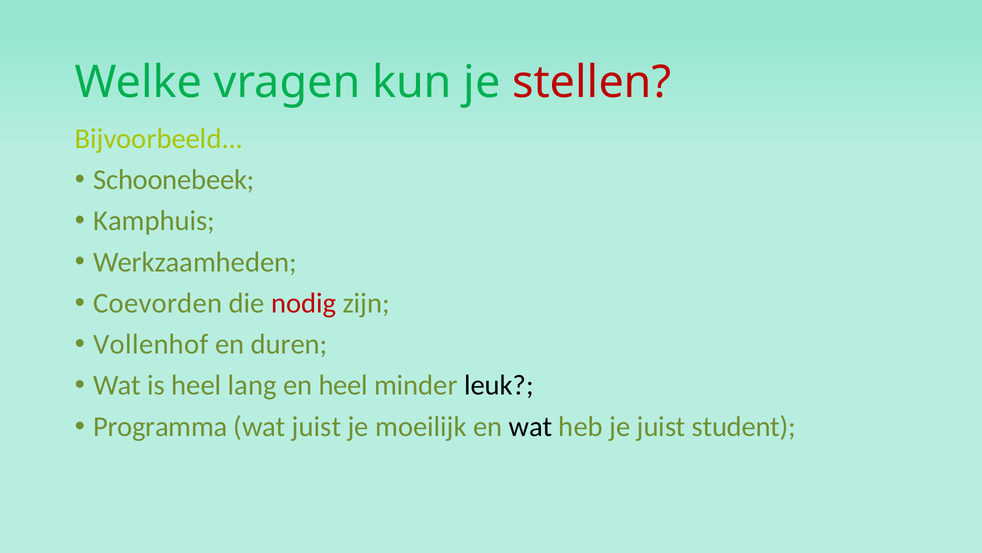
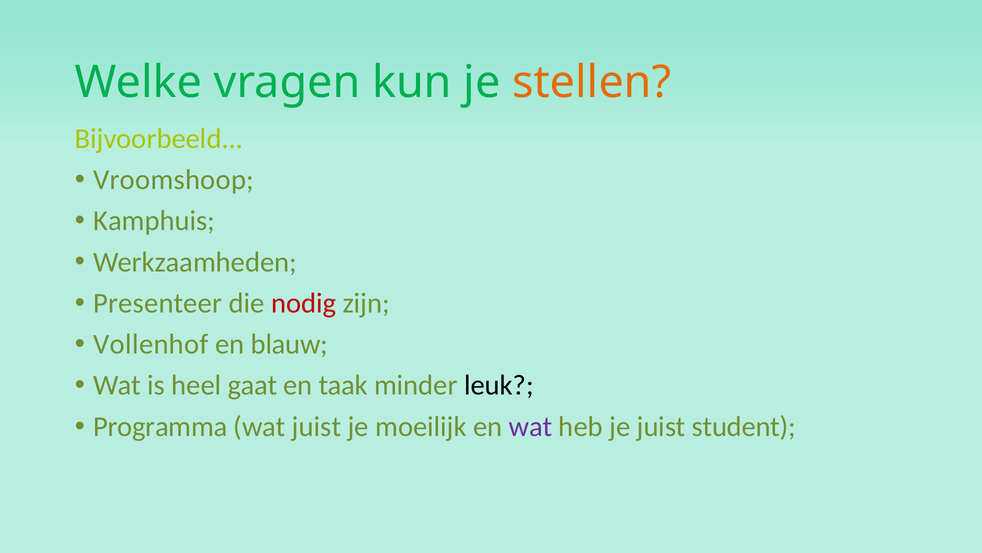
stellen colour: red -> orange (592, 82)
Schoonebeek: Schoonebeek -> Vroomshoop (174, 180)
Coevorden: Coevorden -> Presenteer (158, 303)
duren: duren -> blauw (289, 344)
lang: lang -> gaat (252, 385)
en heel: heel -> taak (343, 385)
wat colour: black -> purple (531, 426)
